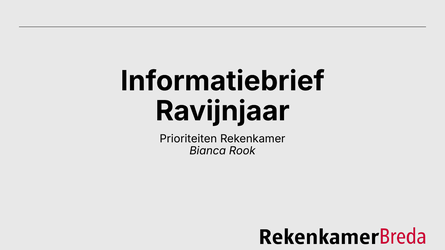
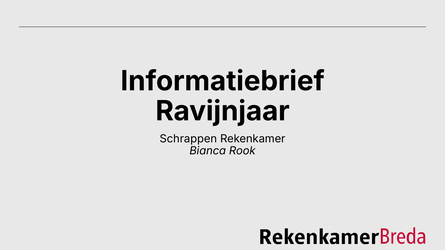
Prioriteiten: Prioriteiten -> Schrappen (188, 139)
